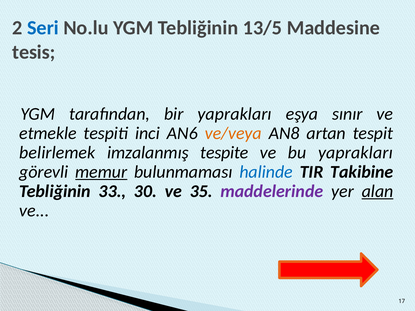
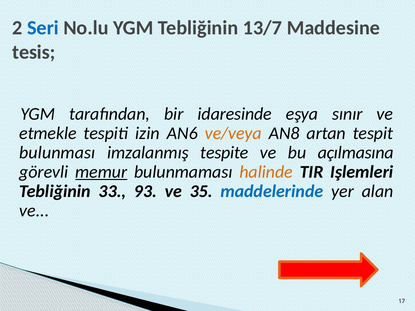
13/5: 13/5 -> 13/7 (262, 28)
bir yaprakları: yaprakları -> idaresinde (235, 114)
inci: inci -> izin (147, 133)
belirlemek: belirlemek -> bulunması (57, 153)
bu yaprakları: yaprakları -> açılmasına (356, 153)
halinde colour: blue -> orange (266, 172)
Takibine: Takibine -> Işlemleri (362, 172)
30: 30 -> 93 (145, 191)
maddelerinde colour: purple -> blue (272, 191)
alan underline: present -> none (378, 191)
